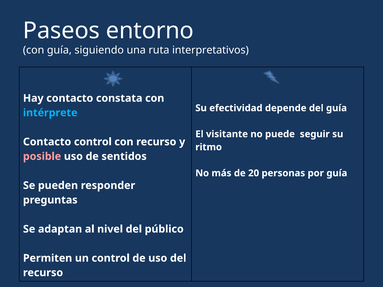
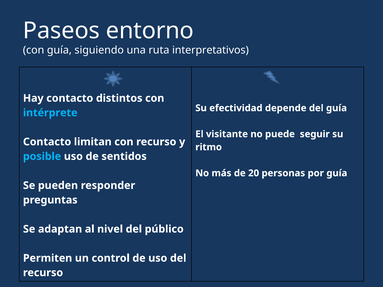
constata: constata -> distintos (119, 98)
Contacto control: control -> limitan (93, 142)
posible colour: pink -> light blue (42, 157)
